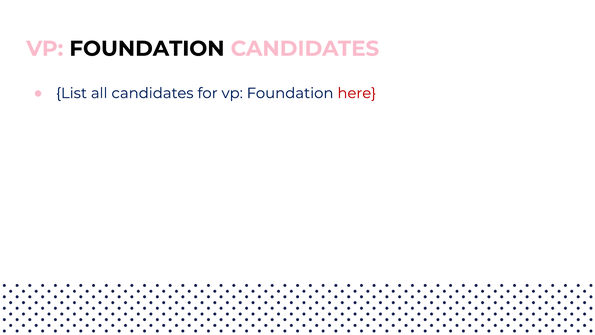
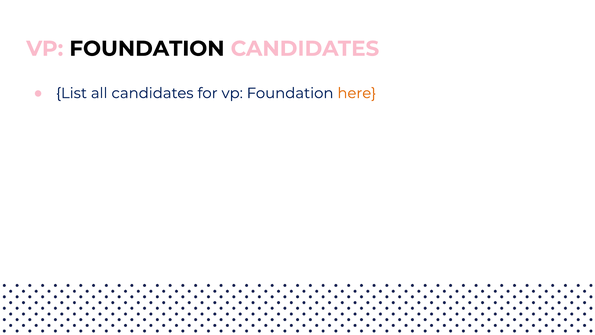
here colour: red -> orange (357, 93)
